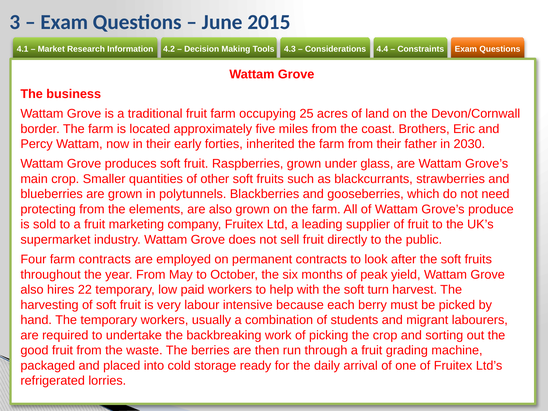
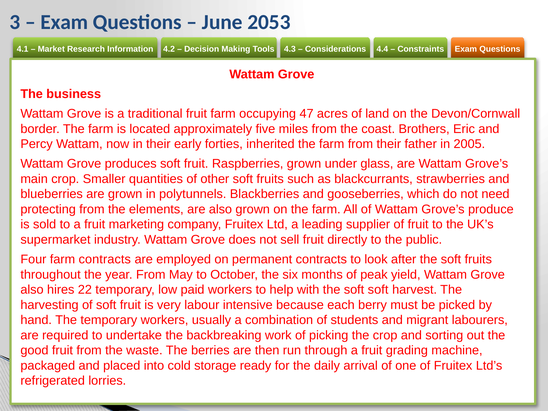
2015: 2015 -> 2053 (269, 22)
25: 25 -> 47 (307, 114)
2030: 2030 -> 2005 (469, 144)
soft turn: turn -> soft (378, 290)
